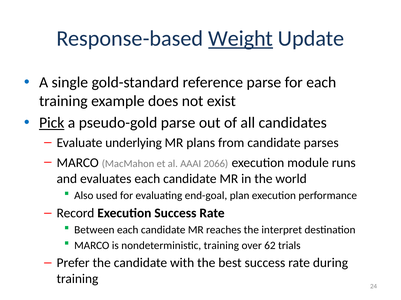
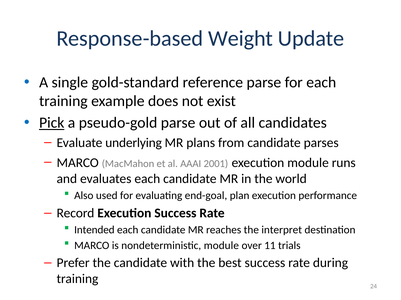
Weight underline: present -> none (241, 39)
2066: 2066 -> 2001 (216, 164)
Between: Between -> Intended (94, 230)
nondeterministic training: training -> module (221, 246)
62: 62 -> 11 (270, 246)
